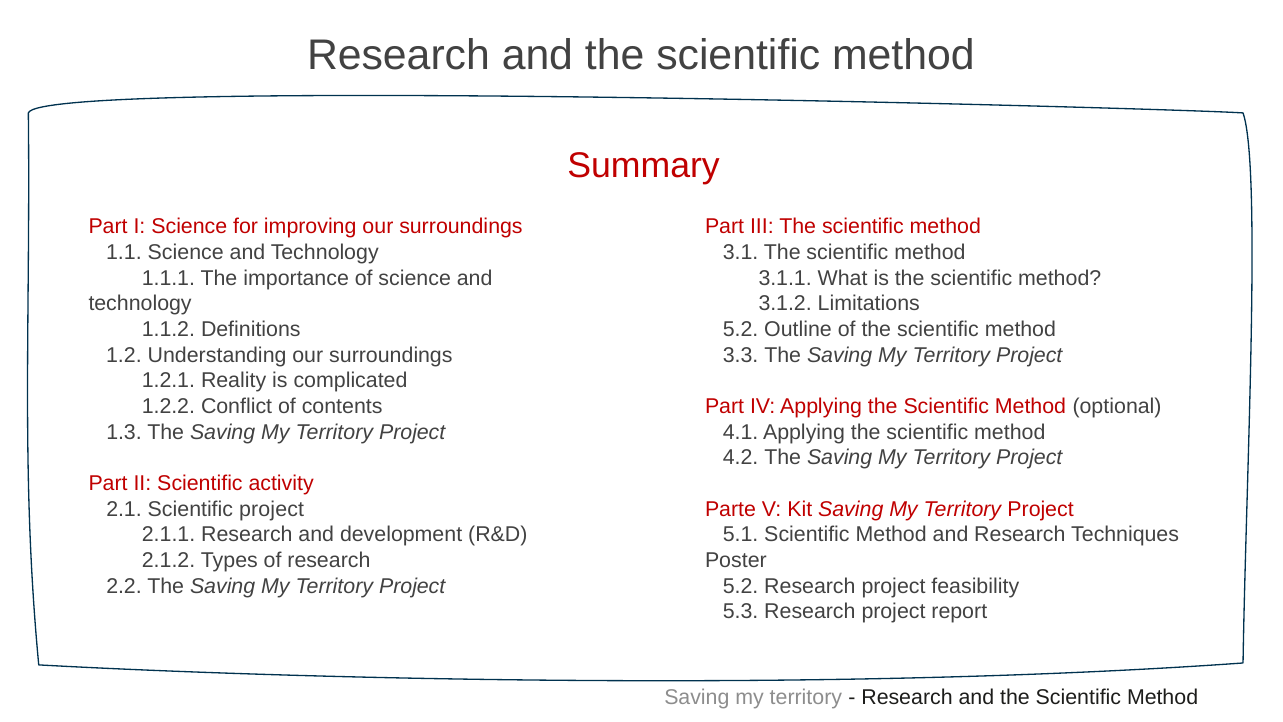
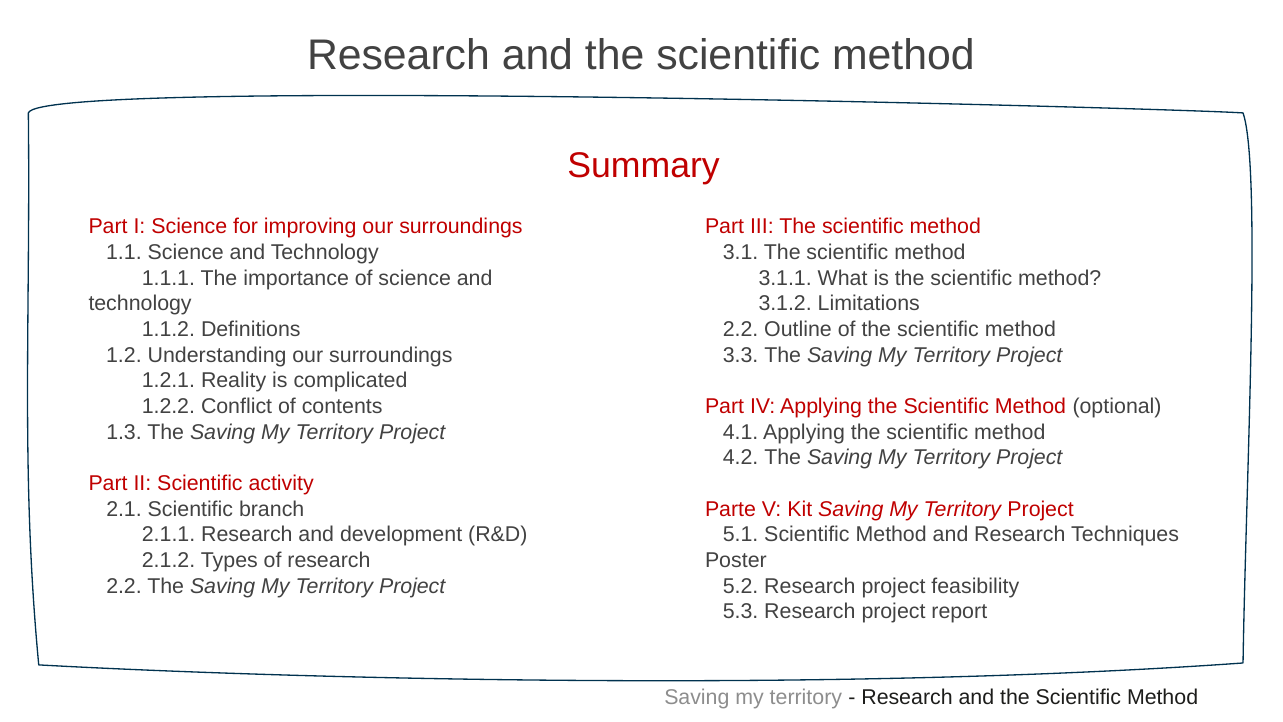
5.2: 5.2 -> 2.2 (741, 329)
Scientific project: project -> branch (272, 509)
